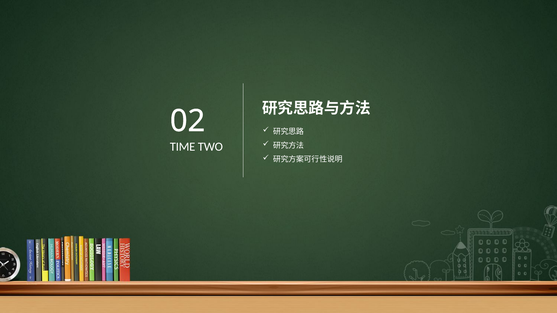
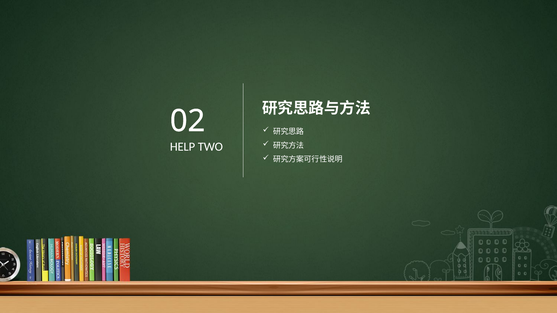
TIME: TIME -> HELP (183, 147)
